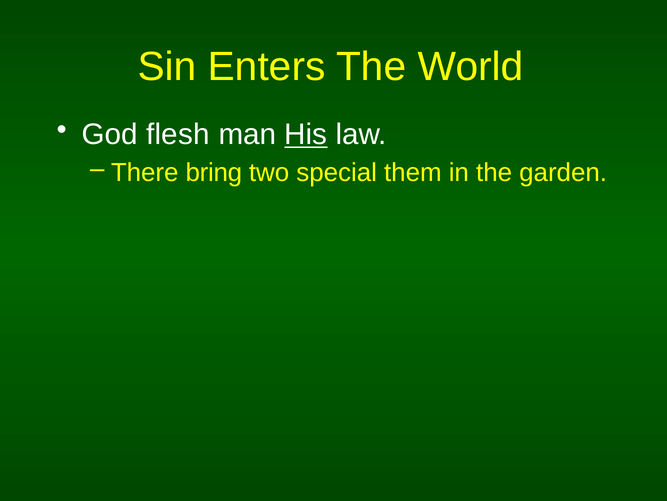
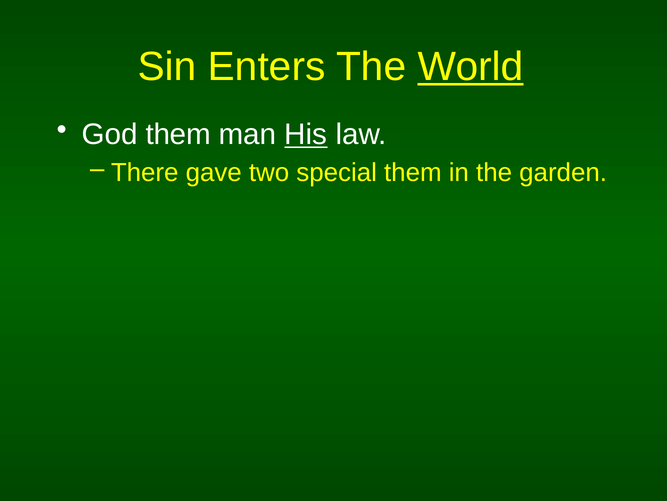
World underline: none -> present (471, 67)
God flesh: flesh -> them (178, 134)
bring: bring -> gave (214, 173)
